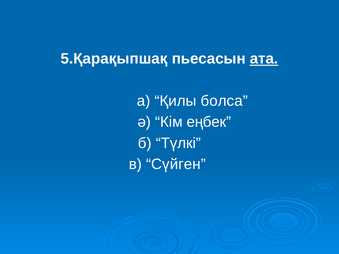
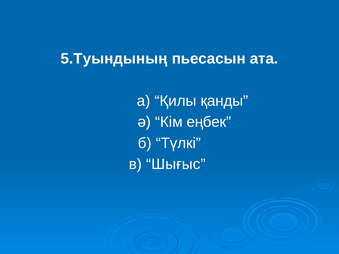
5.Қарақыпшақ: 5.Қарақыпшақ -> 5.Туындының (114, 59)
ата underline: present -> none (264, 59)
болса: болса -> қанды (224, 101)
Сүйген: Сүйген -> Шығыс (176, 164)
